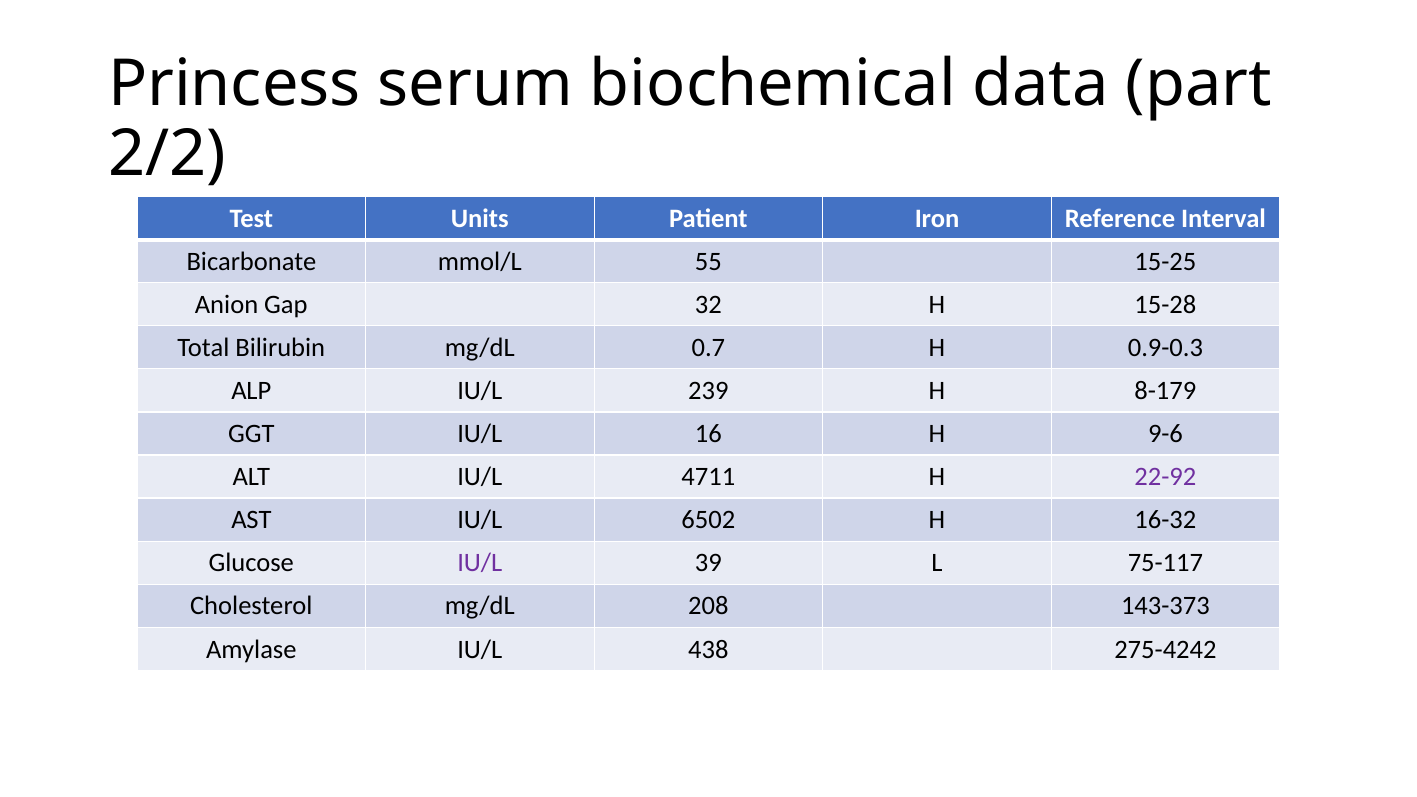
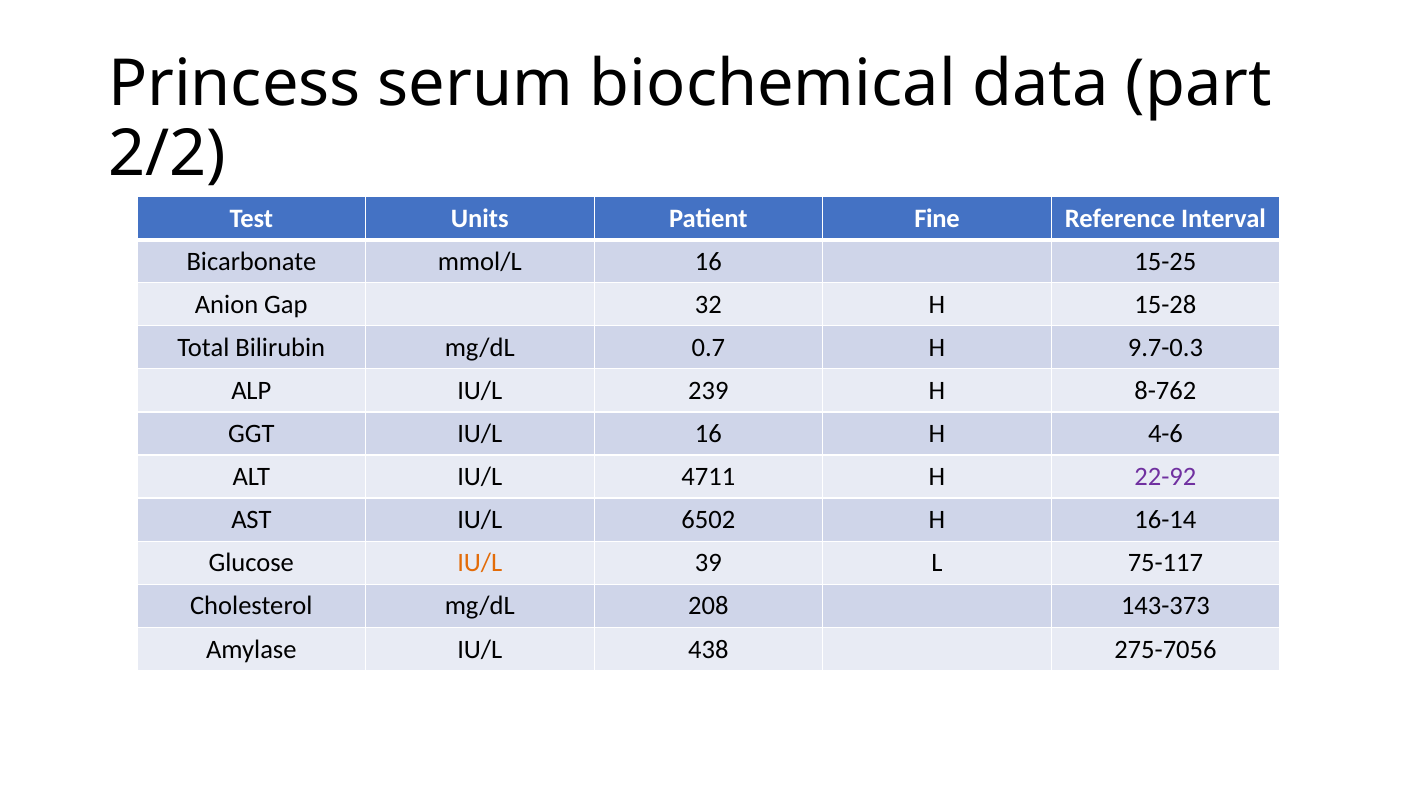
Iron: Iron -> Fine (937, 218)
mmol/L 55: 55 -> 16 (708, 261)
0.9-0.3: 0.9-0.3 -> 9.7-0.3 (1165, 348)
8-179: 8-179 -> 8-762 (1165, 391)
9-6: 9-6 -> 4-6 (1165, 434)
16-32: 16-32 -> 16-14 (1165, 520)
IU/L colour: purple -> orange (480, 563)
275-4242: 275-4242 -> 275-7056 (1165, 649)
